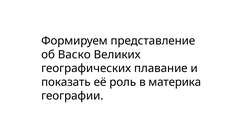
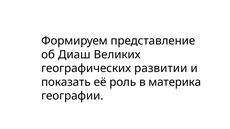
Васко: Васко -> Диаш (74, 55)
плавание: плавание -> развитии (161, 69)
